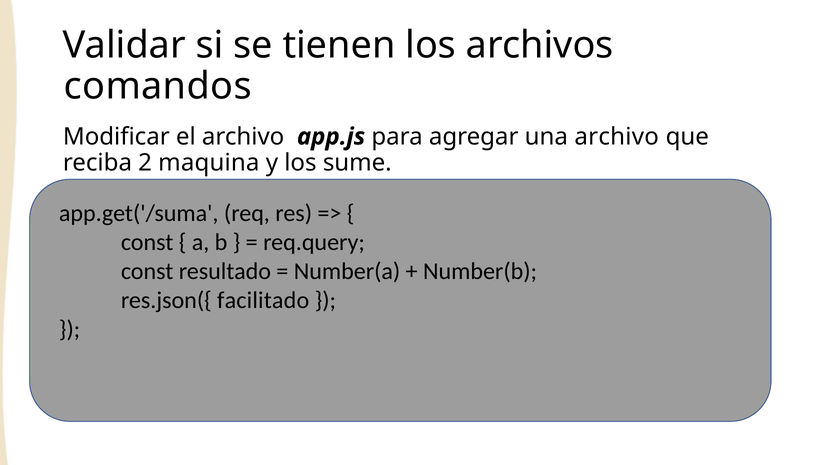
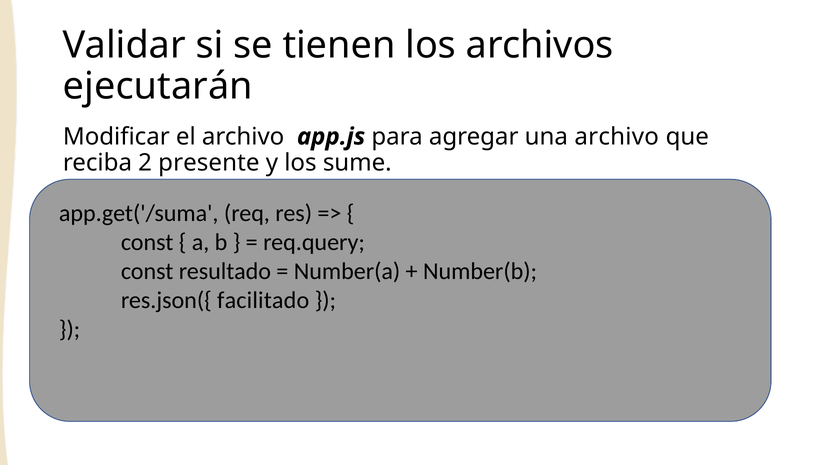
comandos: comandos -> ejecutarán (158, 86)
maquina: maquina -> presente (209, 163)
